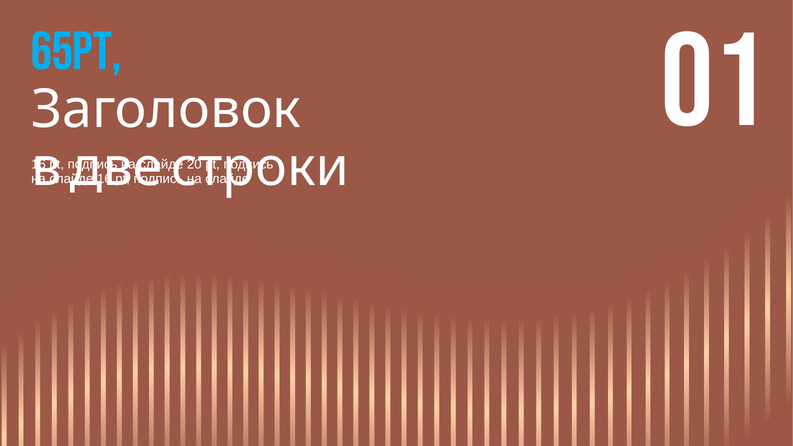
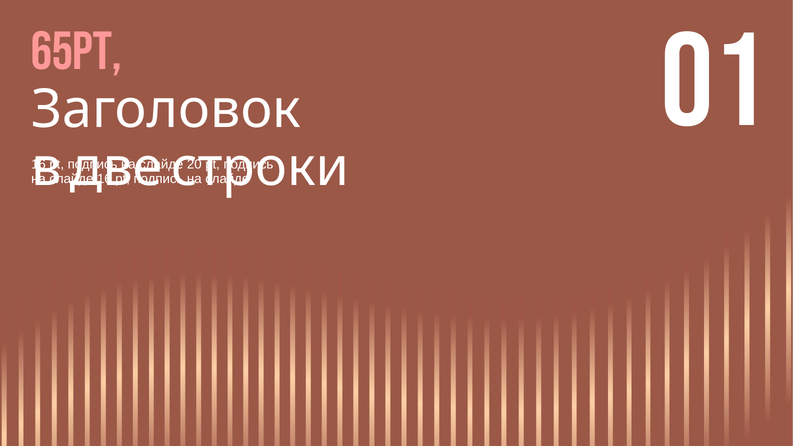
65pt colour: light blue -> pink (76, 52)
